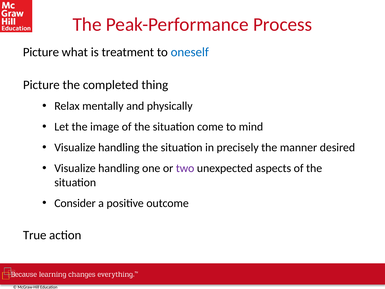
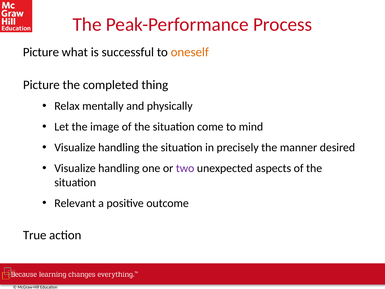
treatment: treatment -> successful (128, 52)
oneself colour: blue -> orange (190, 52)
Consider: Consider -> Relevant (75, 203)
